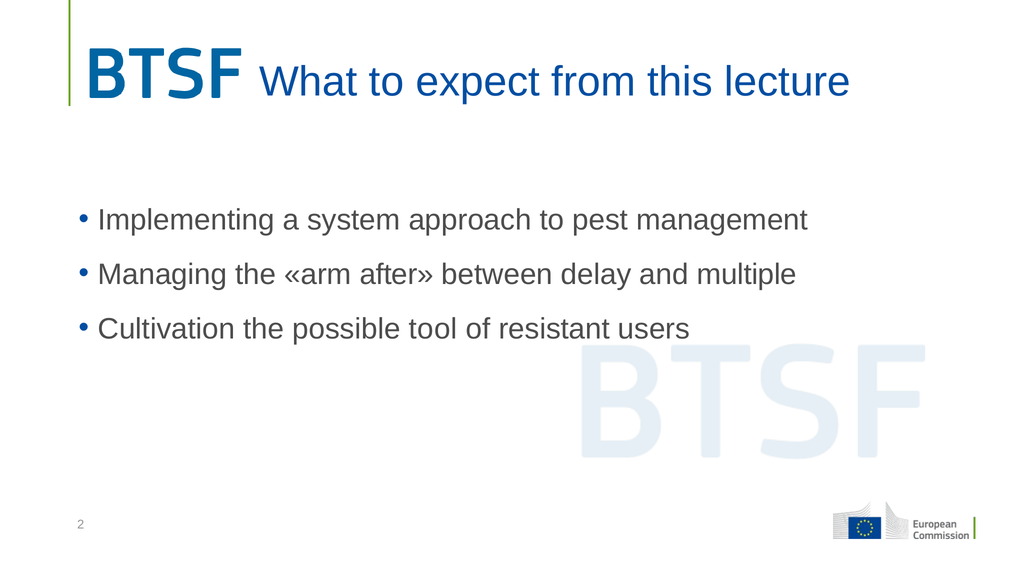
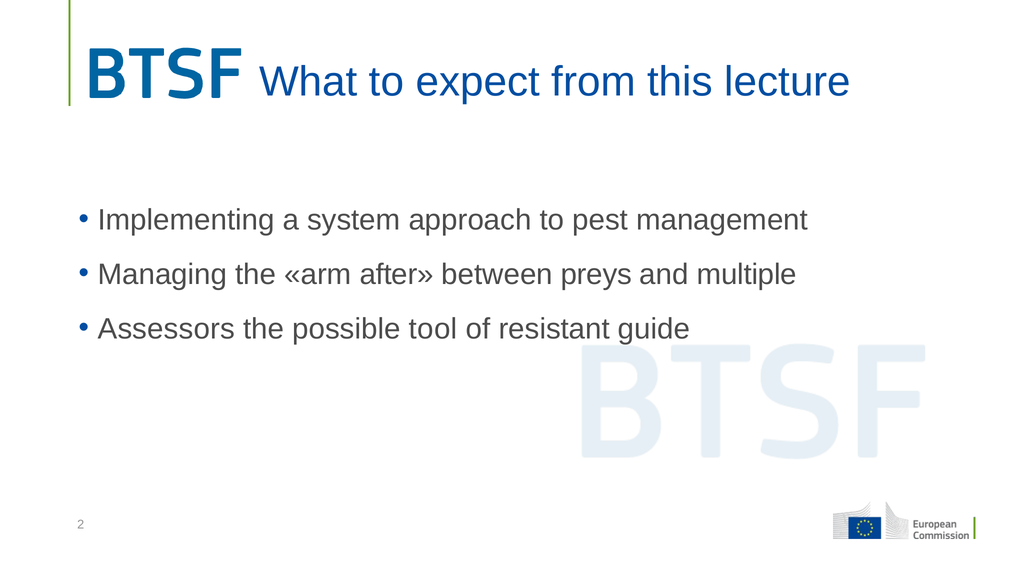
delay: delay -> preys (596, 274)
Cultivation: Cultivation -> Assessors (166, 329)
users: users -> guide (654, 329)
